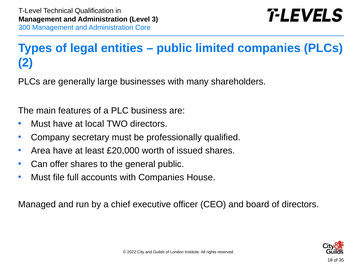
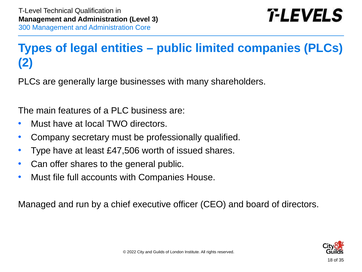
Area: Area -> Type (41, 150)
£20,000: £20,000 -> £47,506 (123, 150)
